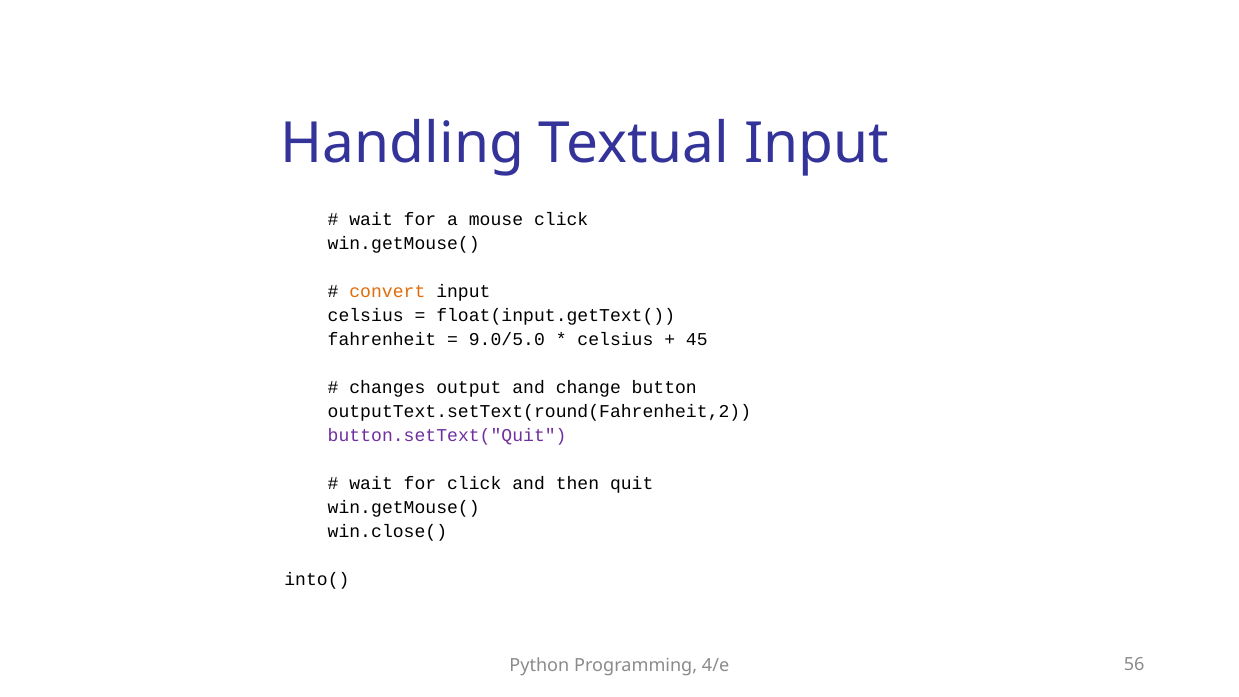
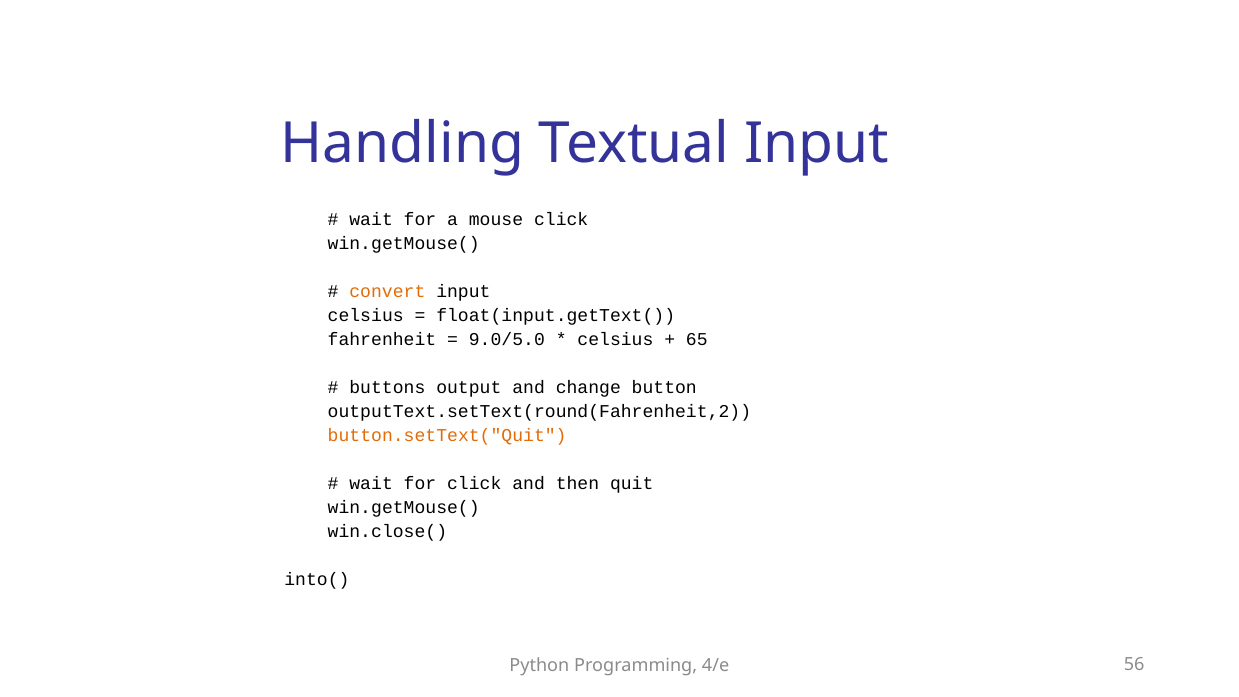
45: 45 -> 65 (697, 339)
changes: changes -> buttons (387, 387)
button.setText("Quit colour: purple -> orange (447, 435)
